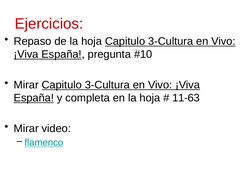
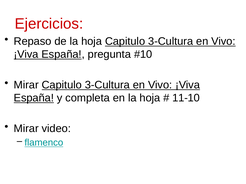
11-63: 11-63 -> 11-10 (186, 98)
